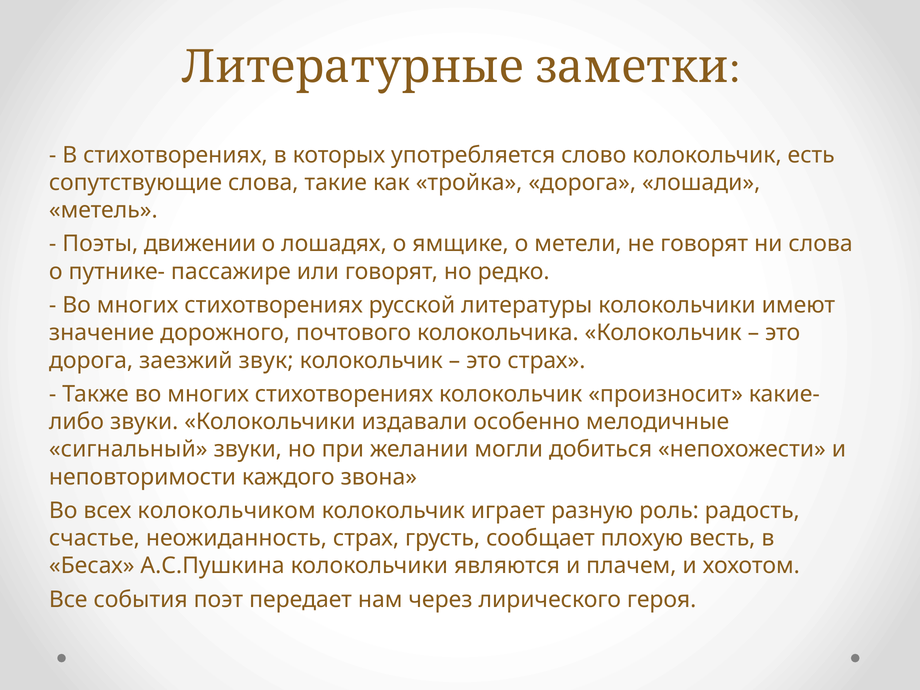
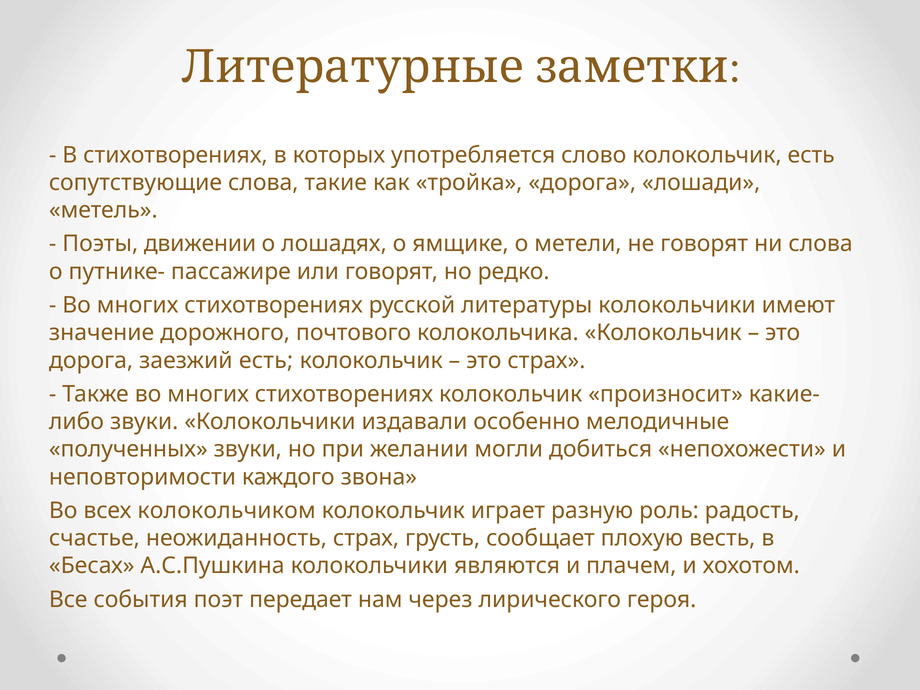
заезжий звук: звук -> есть (266, 360)
сигнальный: сигнальный -> полученных (128, 449)
